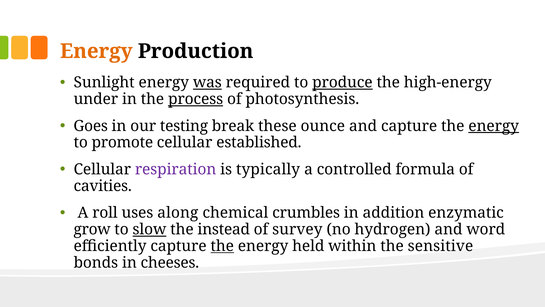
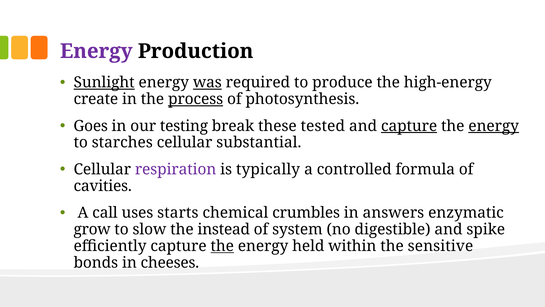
Energy colour: orange -> purple (96, 51)
Sunlight underline: none -> present (104, 82)
produce underline: present -> none (342, 82)
under: under -> create (96, 99)
ounce: ounce -> tested (323, 126)
capture underline: none -> present (409, 126)
promote: promote -> starches (122, 142)
established: established -> substantial (259, 142)
roll: roll -> call (105, 213)
along: along -> starts (178, 213)
addition: addition -> answers (393, 213)
slow underline: present -> none (149, 229)
survey: survey -> system (297, 229)
hydrogen: hydrogen -> digestible (393, 229)
word: word -> spike (486, 229)
